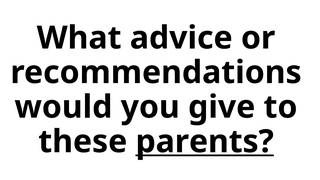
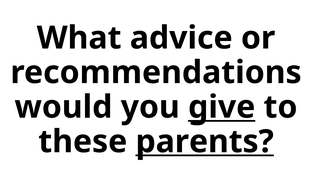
give underline: none -> present (222, 107)
